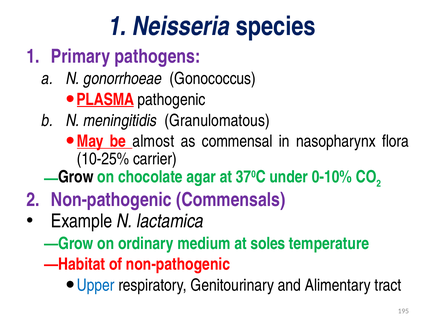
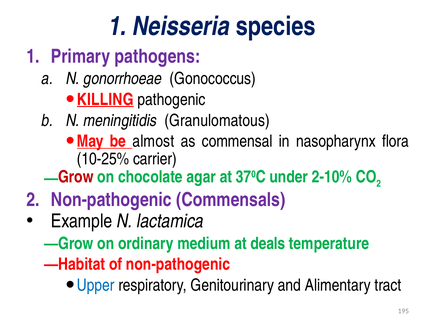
PLASMA: PLASMA -> KILLING (105, 100)
Grow colour: black -> red (76, 177)
0-10%: 0-10% -> 2-10% (332, 177)
soles: soles -> deals (268, 244)
